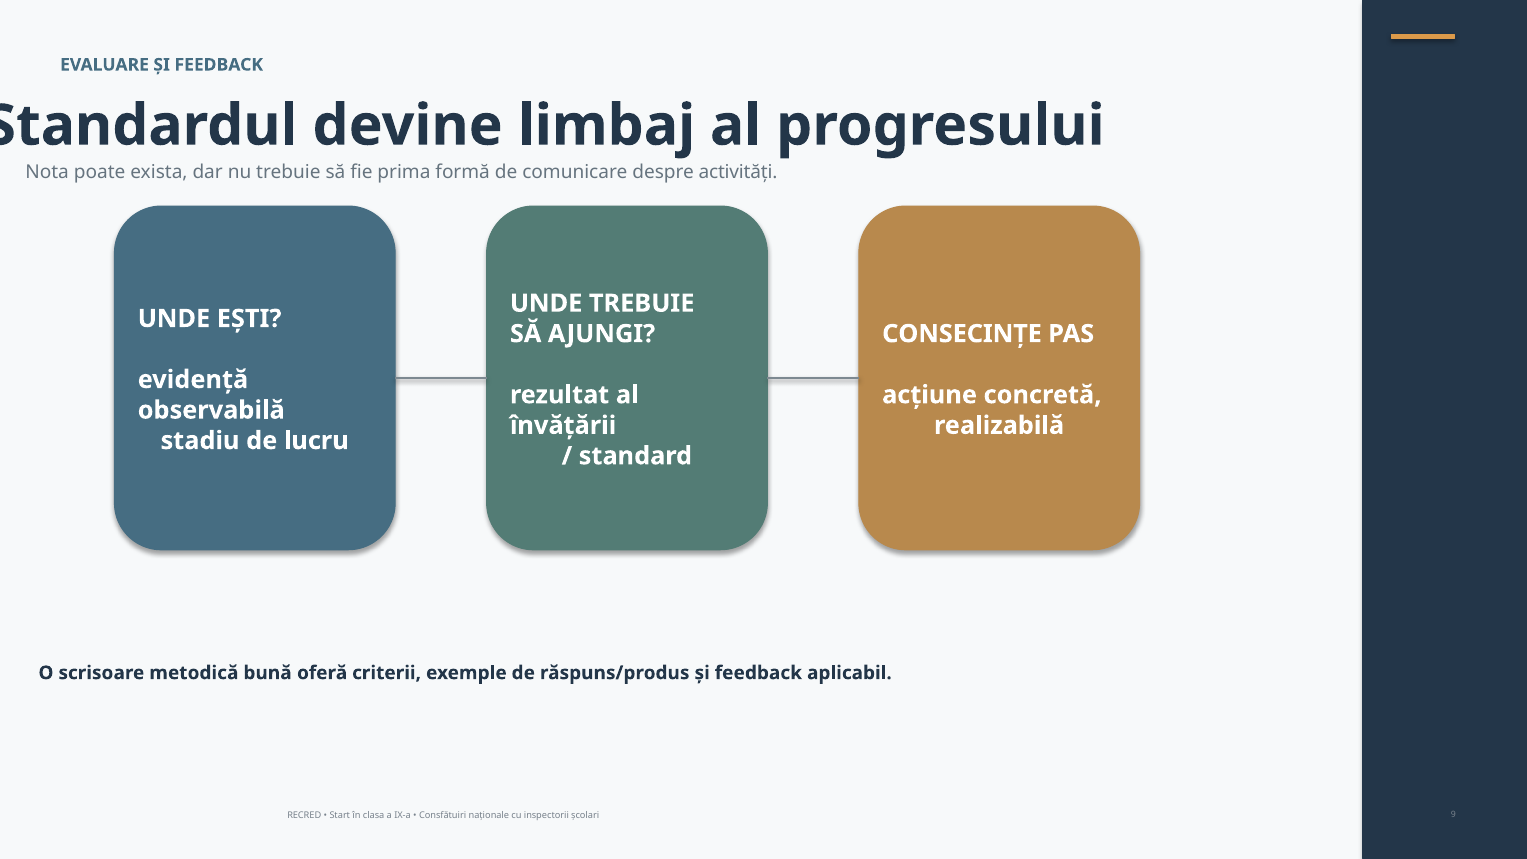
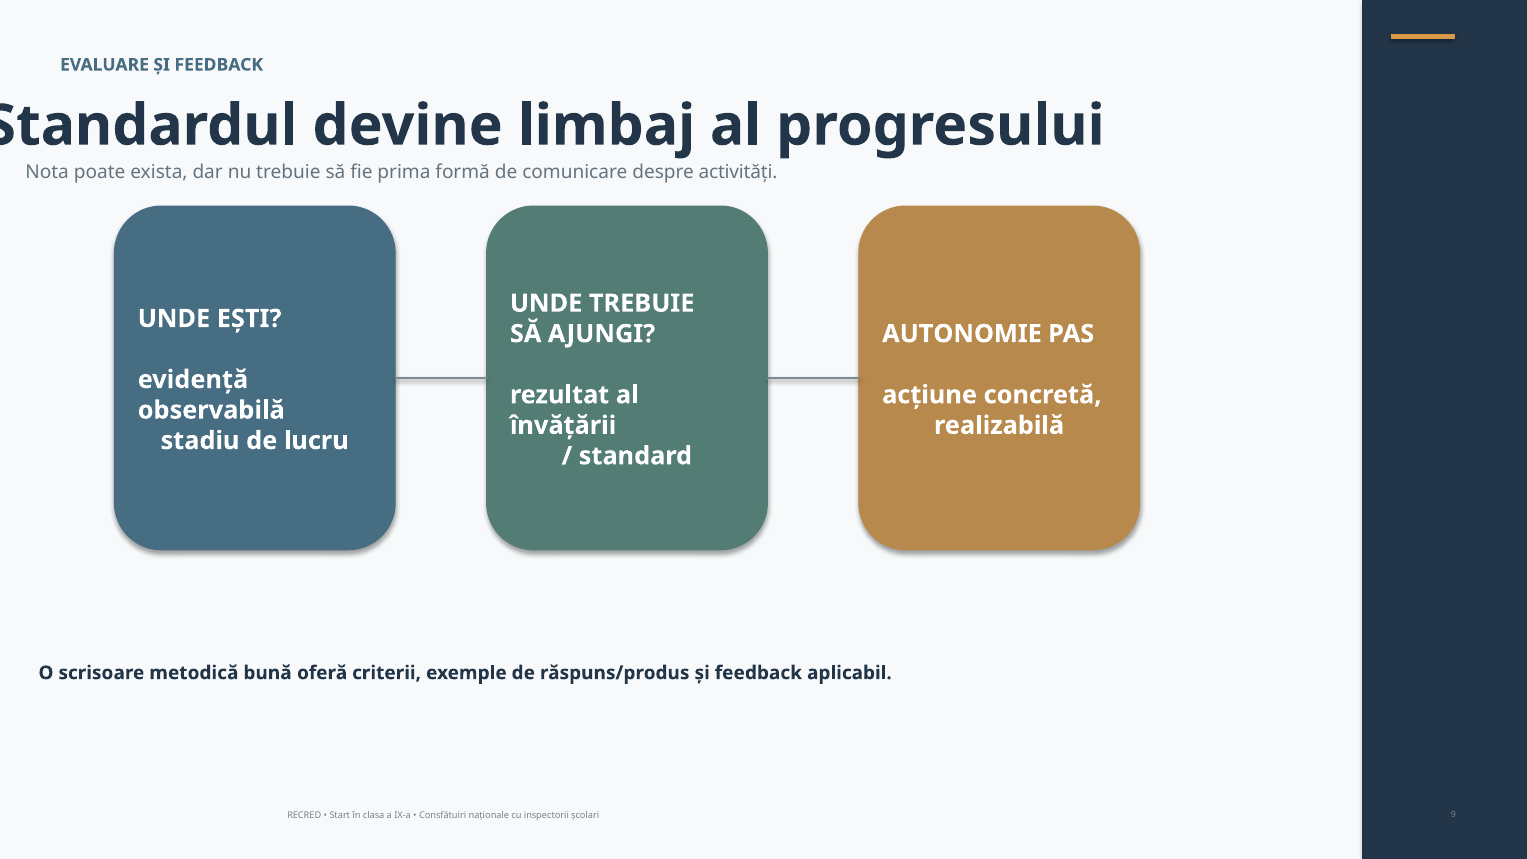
CONSECINȚE: CONSECINȚE -> AUTONOMIE (962, 334)
